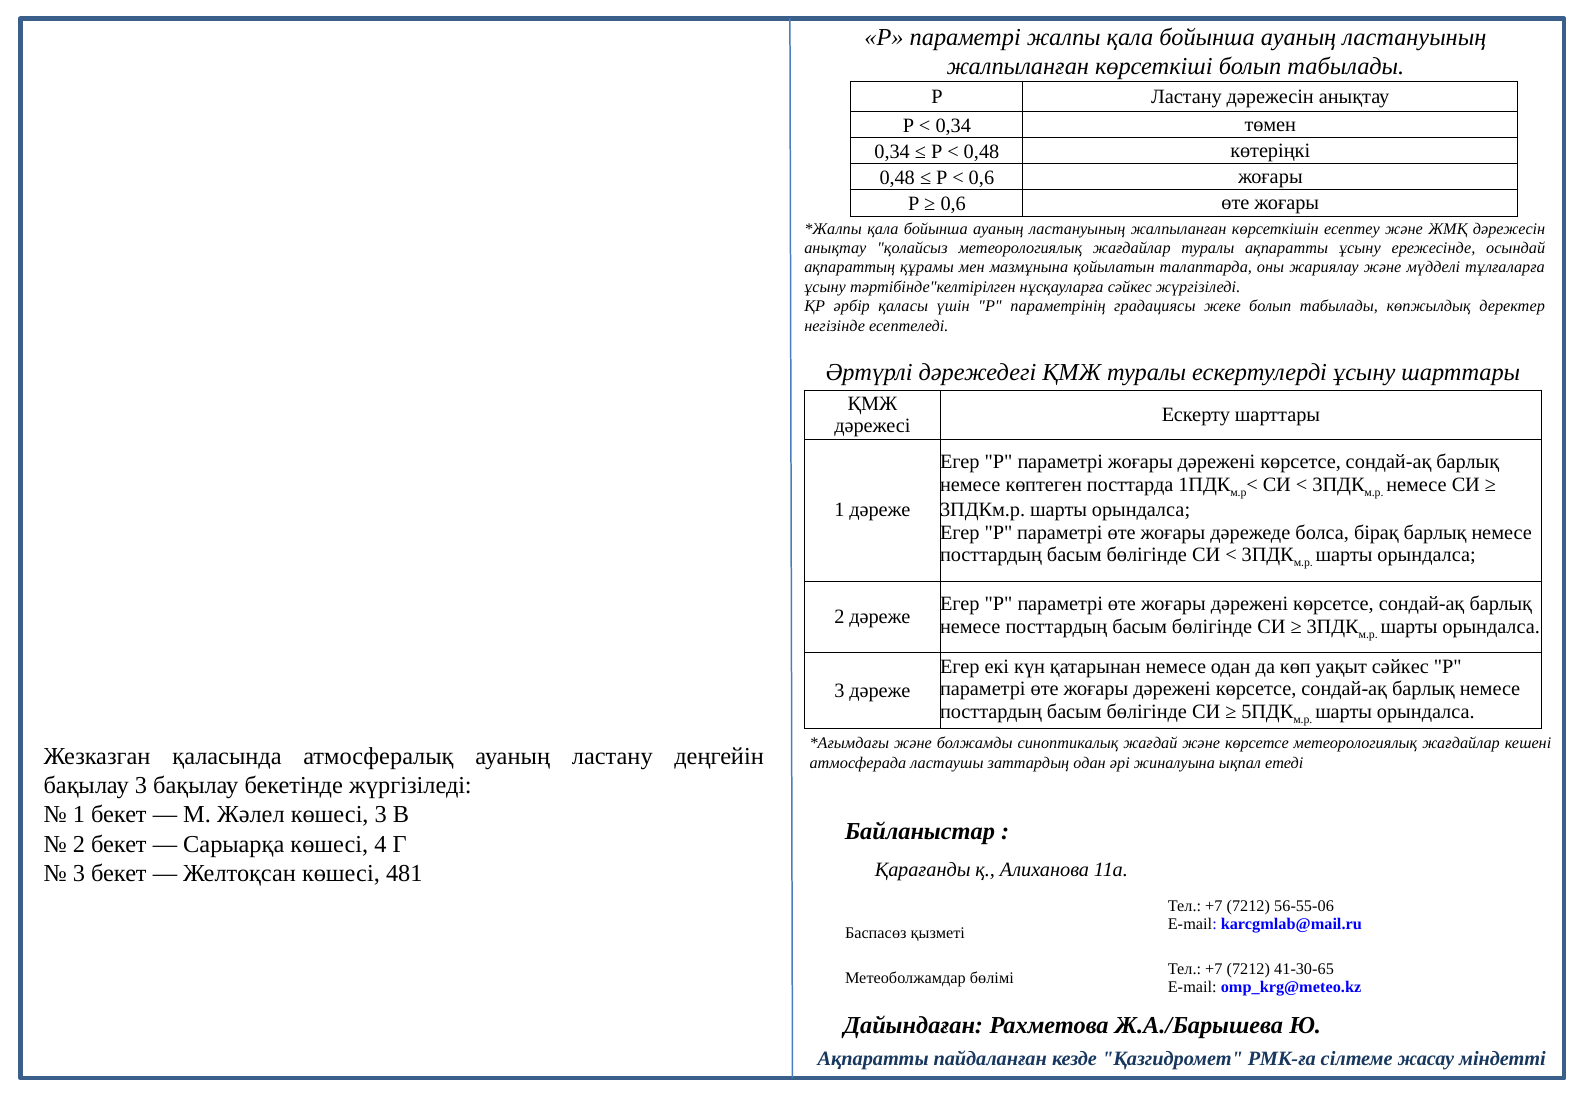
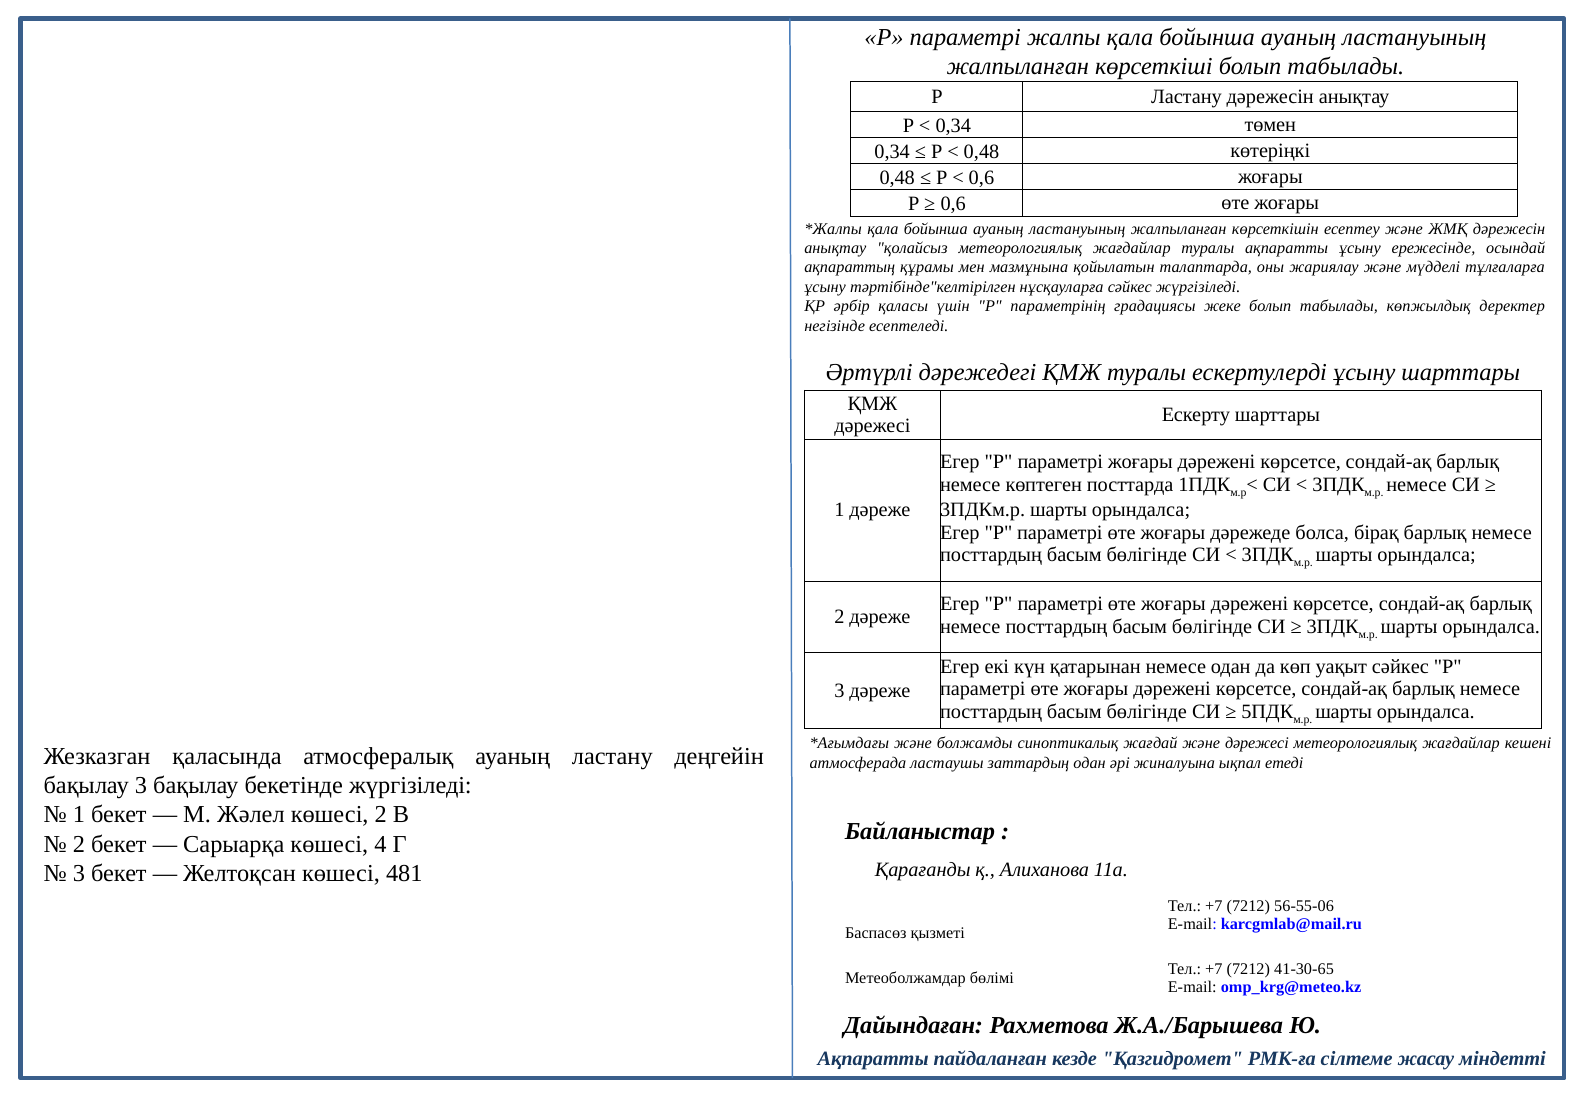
және көрсетсе: көрсетсе -> дәрежесі (1257, 743)
көшесі 3: 3 -> 2 (381, 815)
